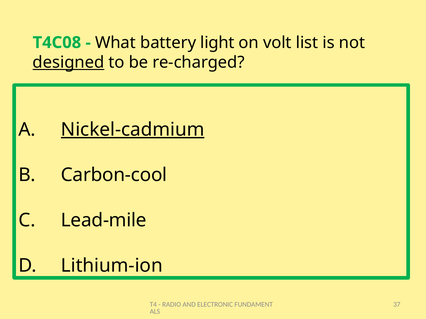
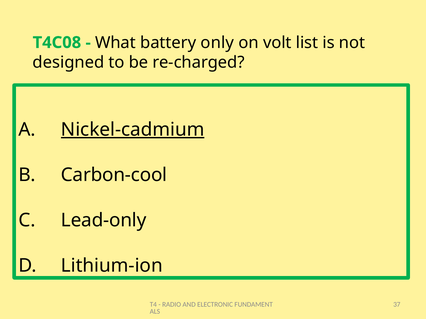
light: light -> only (217, 43)
designed underline: present -> none (68, 63)
Lead-mile: Lead-mile -> Lead-only (104, 221)
